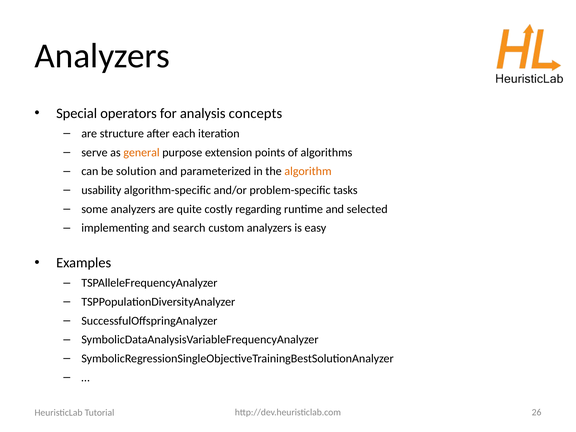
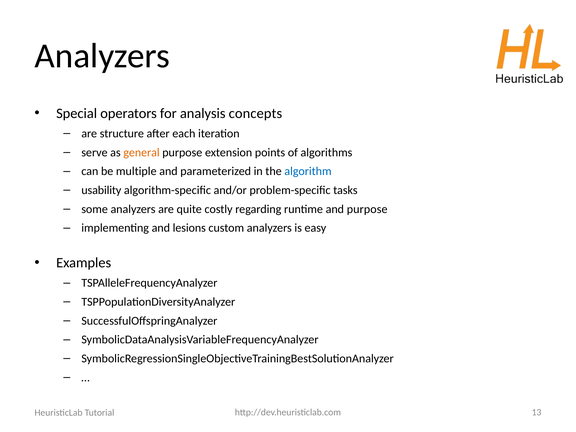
solution: solution -> multiple (136, 171)
algorithm colour: orange -> blue (308, 171)
and selected: selected -> purpose (367, 209)
search: search -> lesions (189, 228)
26: 26 -> 13 (537, 412)
